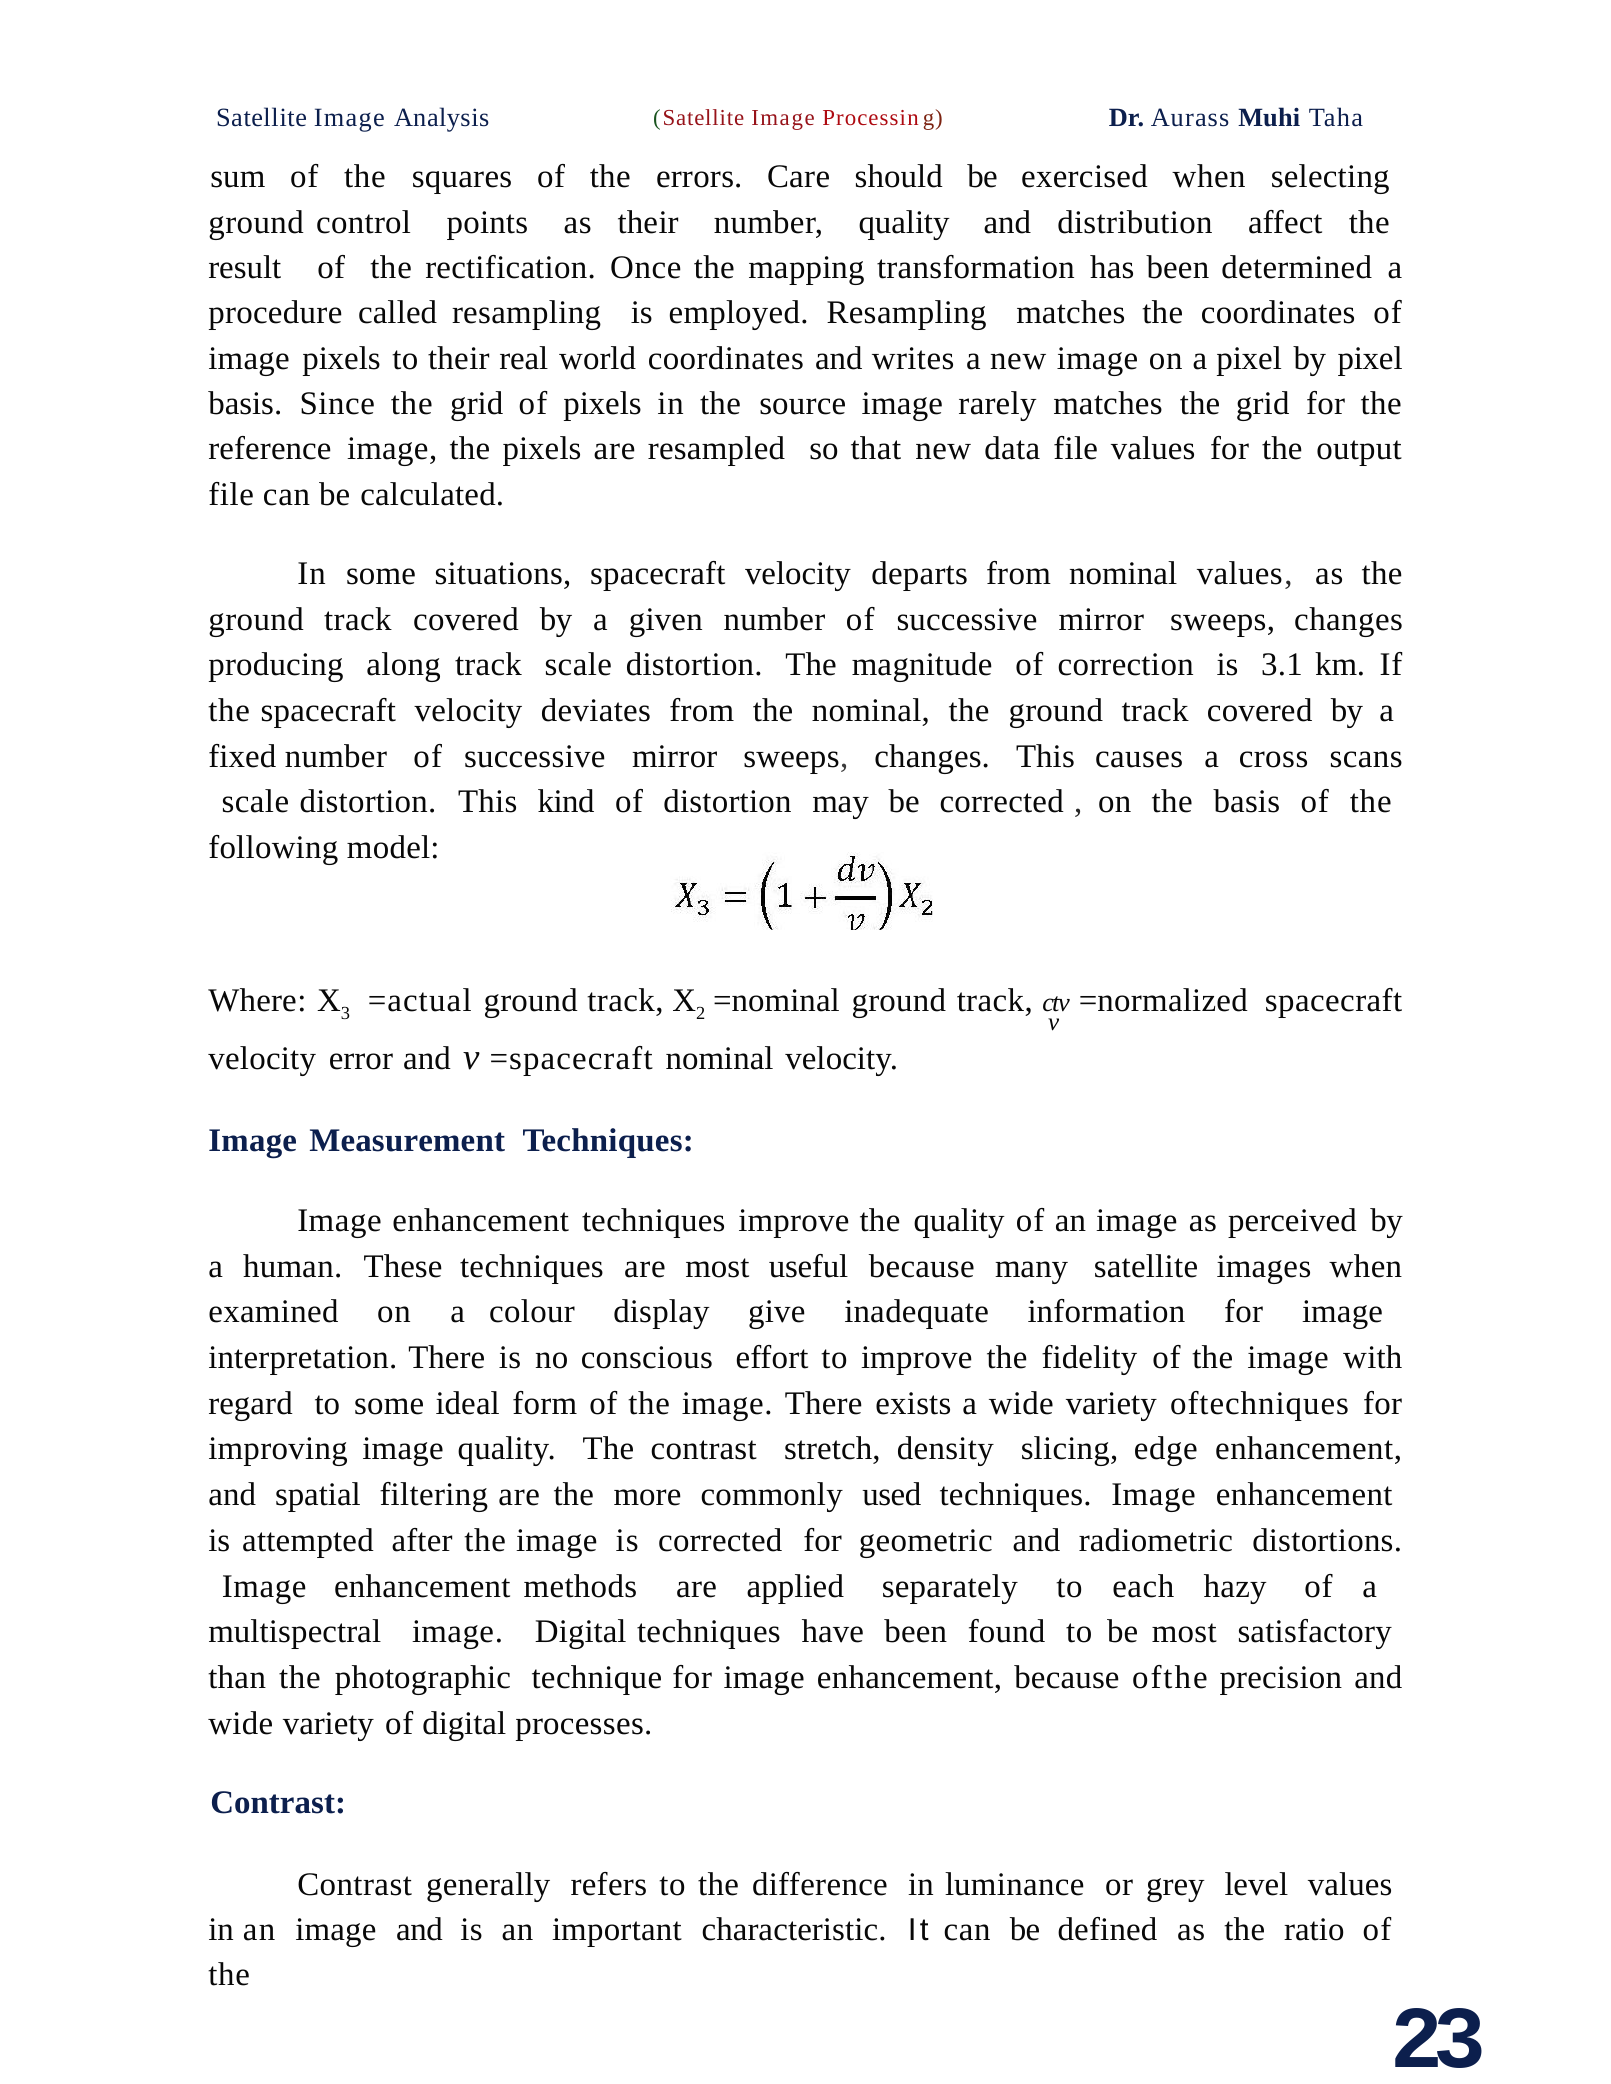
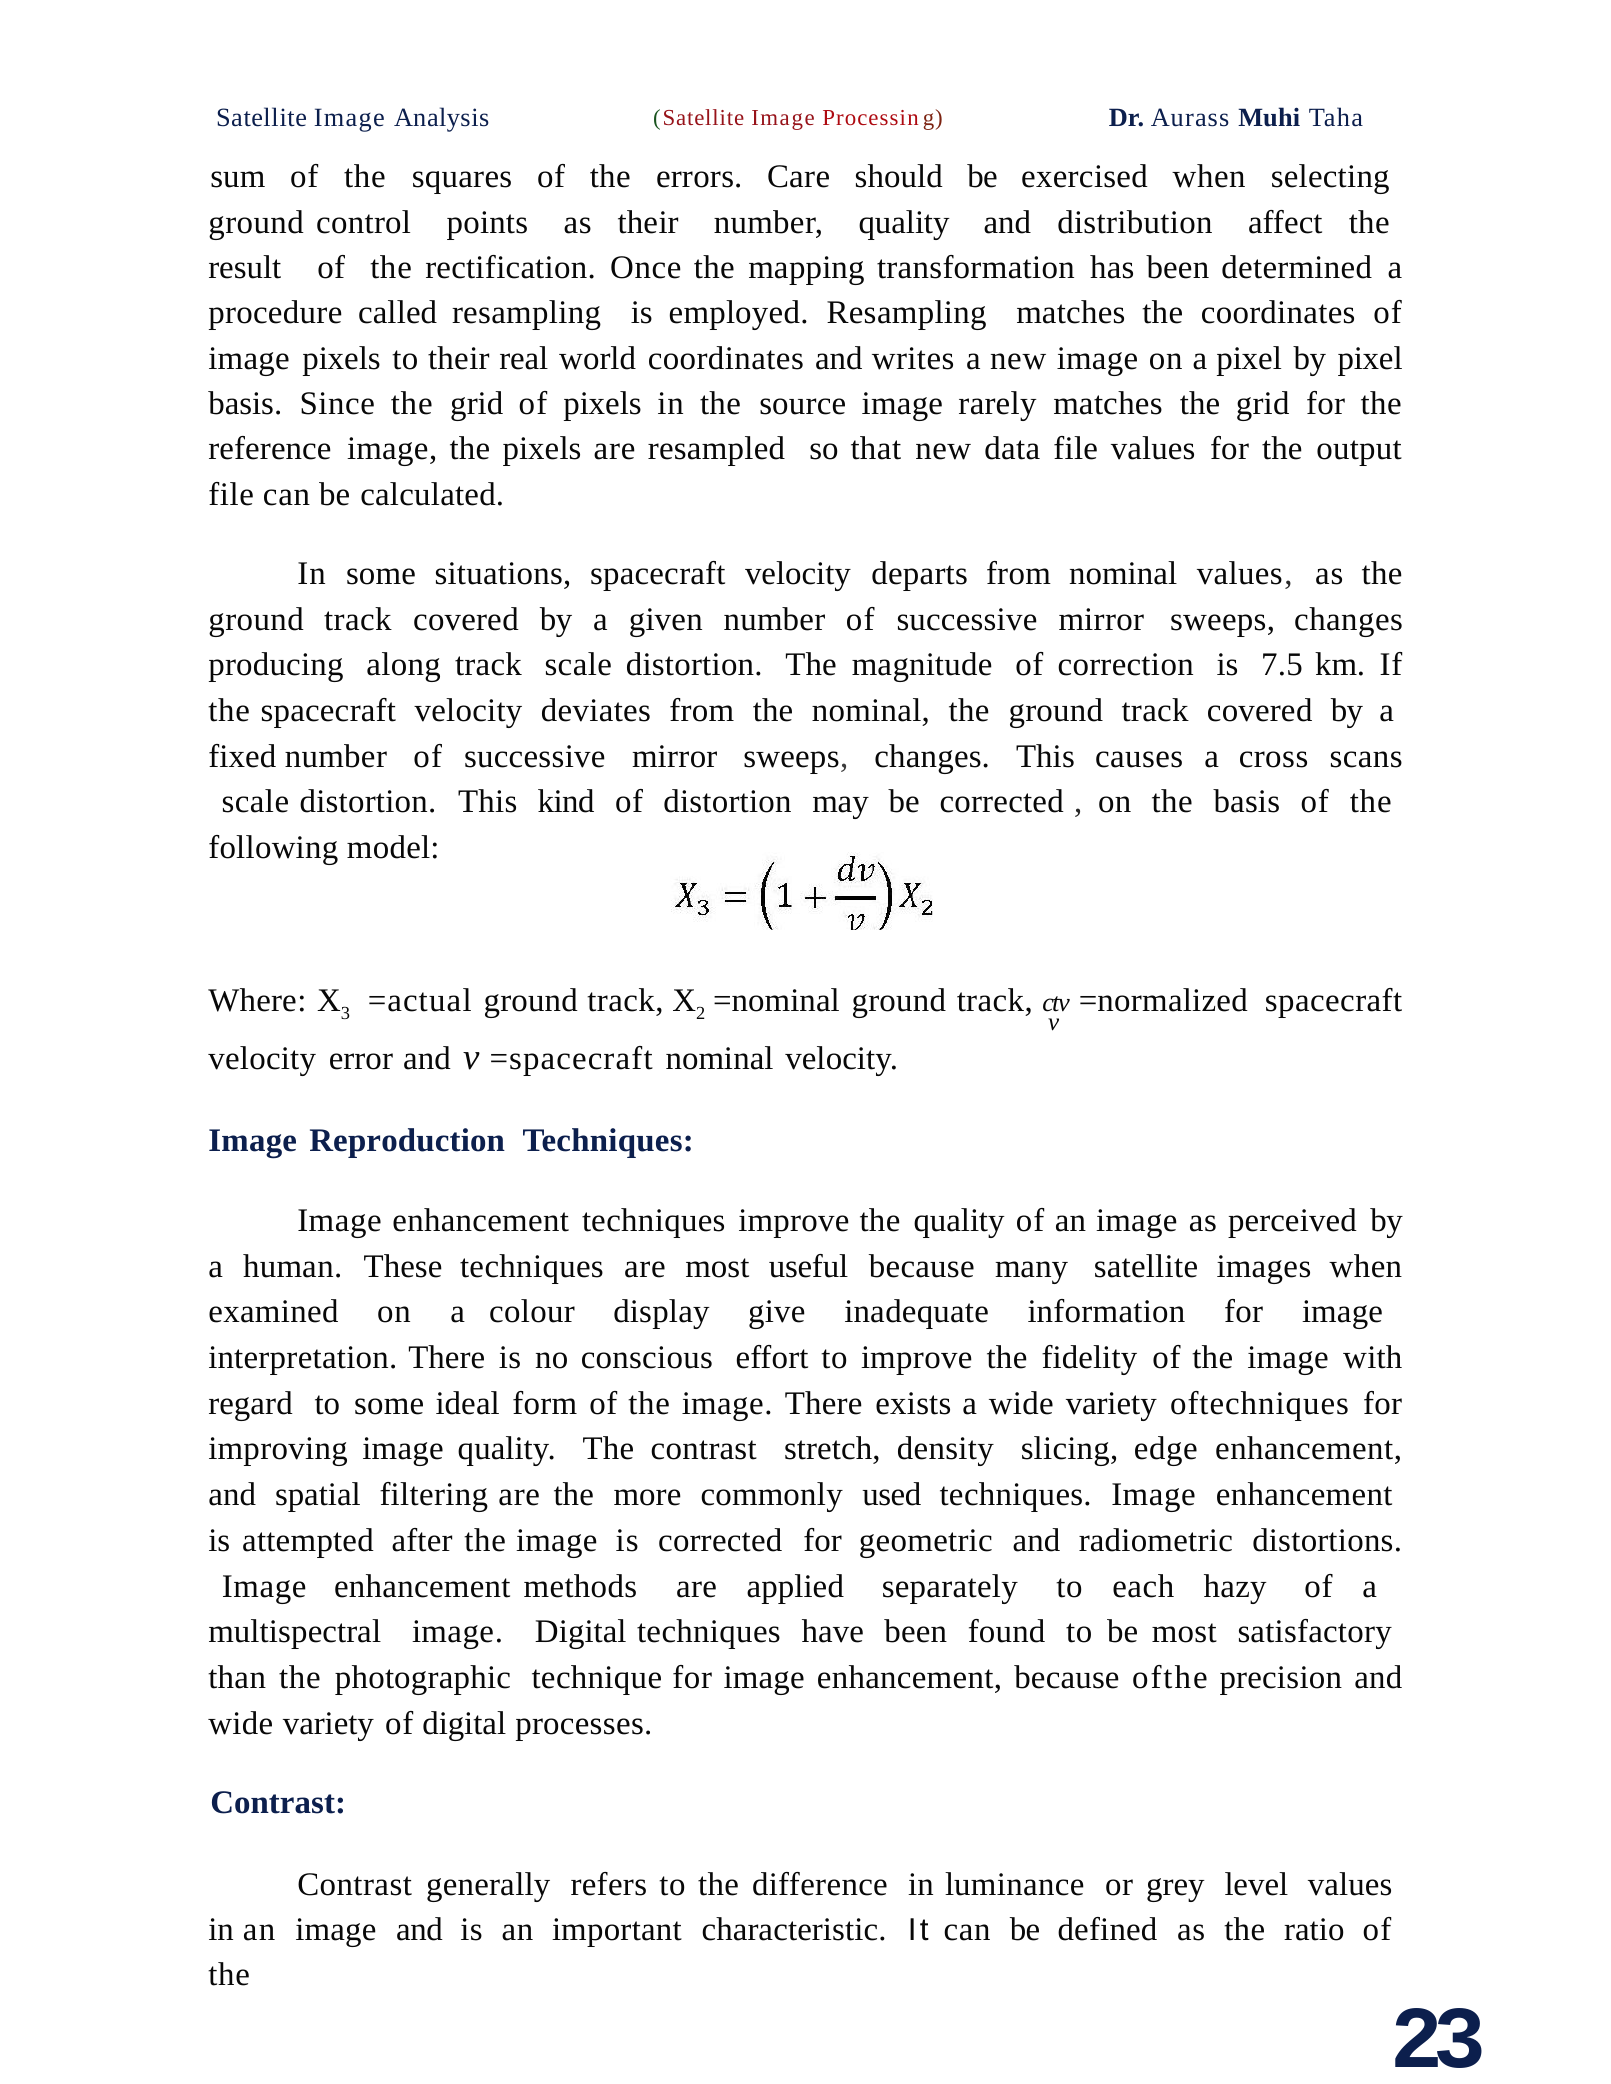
3.1: 3.1 -> 7.5 (1282, 665)
Measurement: Measurement -> Reproduction (407, 1142)
